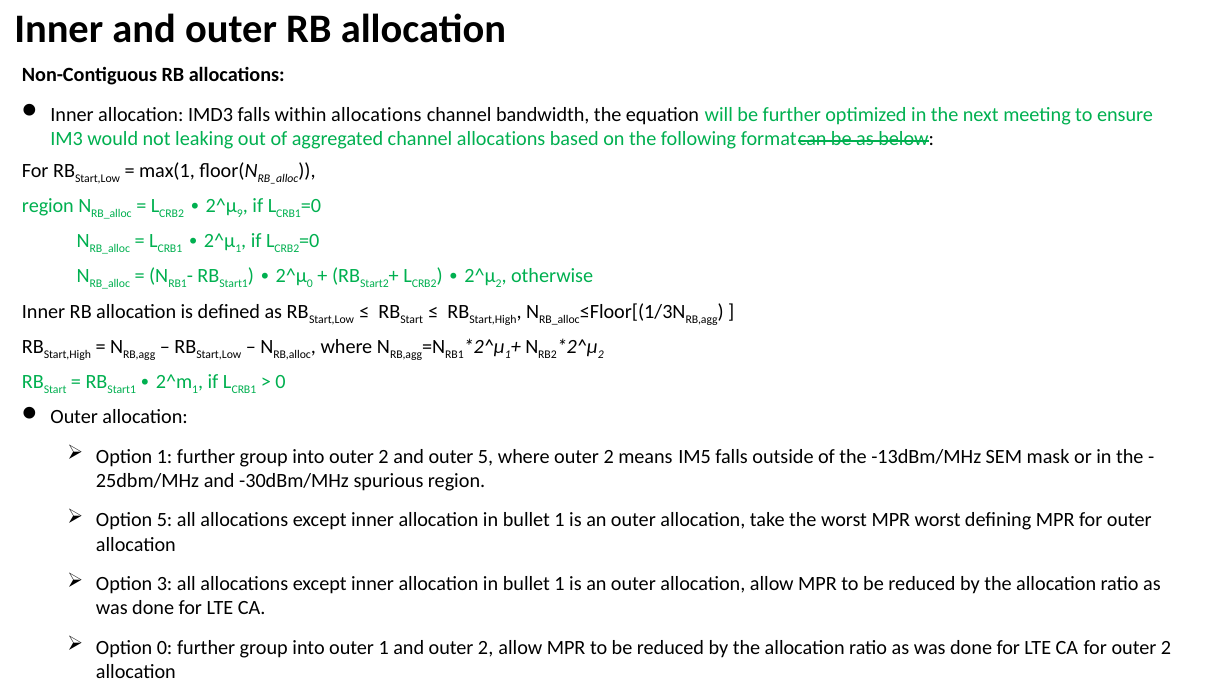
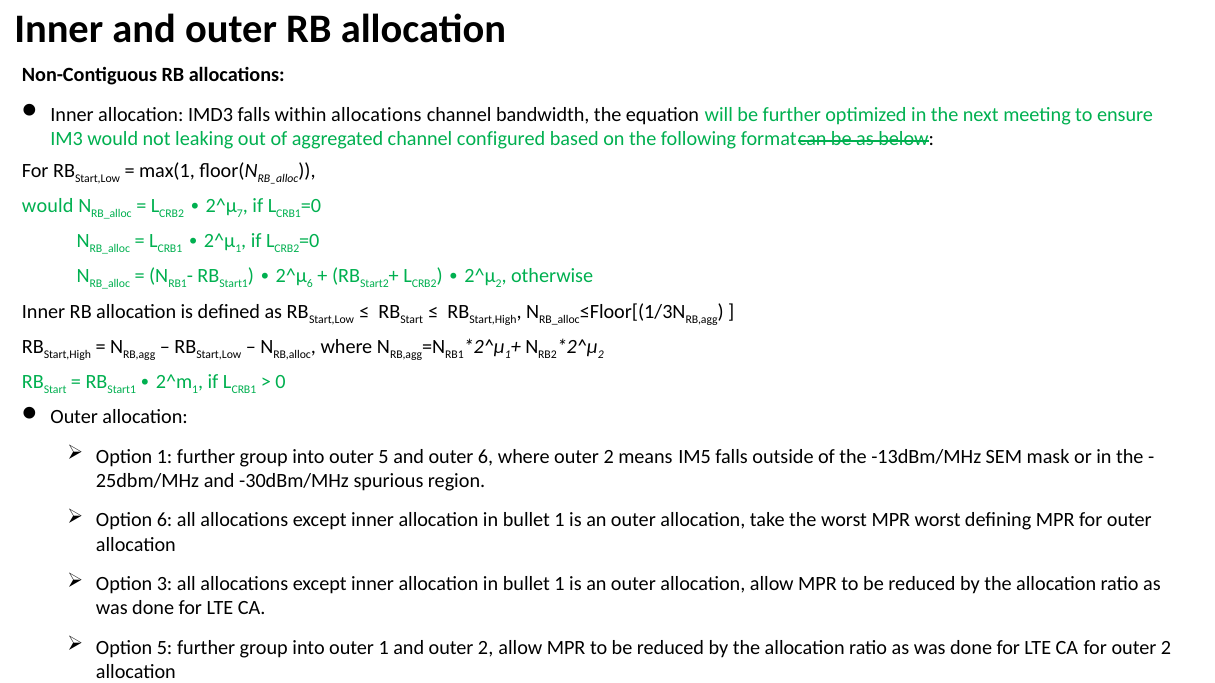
channel allocations: allocations -> configured (501, 139)
region: region -> would (48, 206)
9: 9 -> 7 (240, 214)
0: 0 -> 6 (310, 284)
into outer 2: 2 -> 5 (384, 457)
outer 5: 5 -> 6 (486, 457)
Option 5: 5 -> 6 (165, 520)
Option 0: 0 -> 5 (165, 648)
